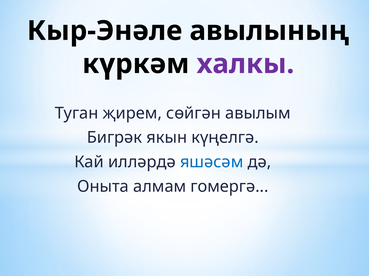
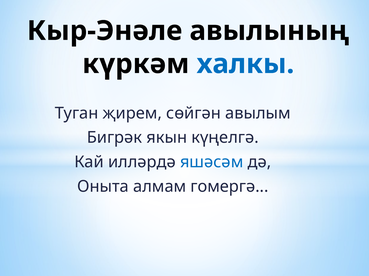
халкы colour: purple -> blue (245, 64)
